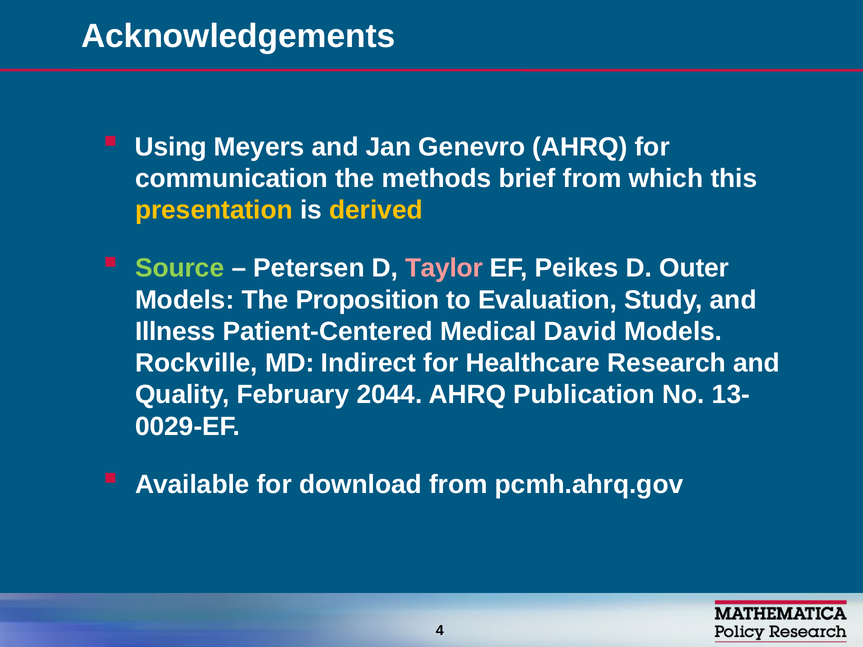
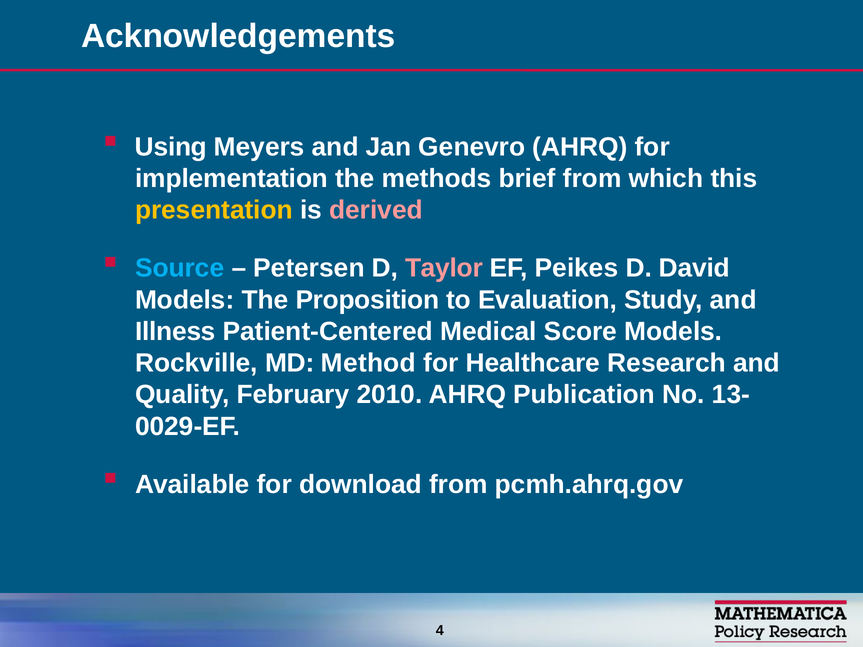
communication: communication -> implementation (232, 179)
derived colour: yellow -> pink (376, 210)
Source colour: light green -> light blue (180, 268)
Outer: Outer -> David (694, 268)
David: David -> Score (581, 332)
Indirect: Indirect -> Method (368, 363)
2044: 2044 -> 2010 (389, 395)
